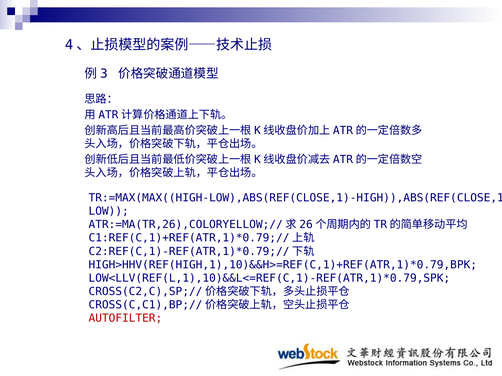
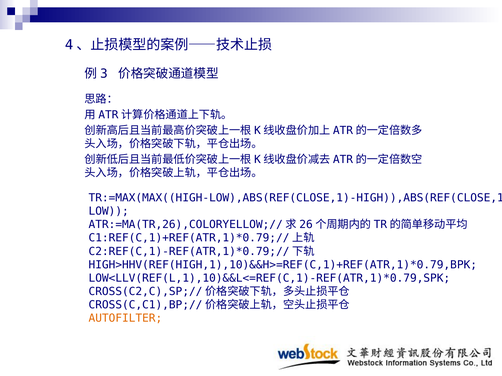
AUTOFILTER colour: red -> orange (125, 319)
